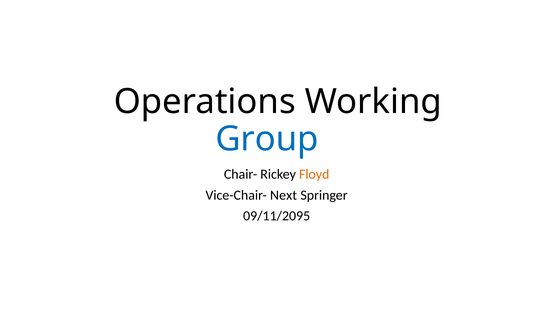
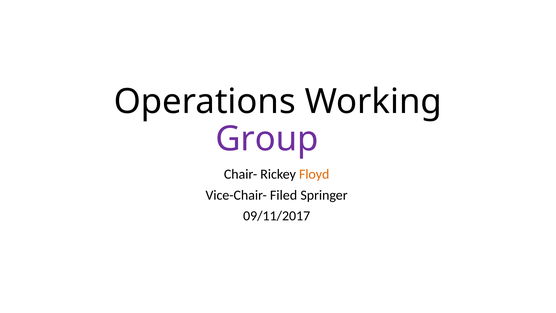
Group colour: blue -> purple (267, 139)
Next: Next -> Filed (284, 195)
09/11/2095: 09/11/2095 -> 09/11/2017 (277, 216)
